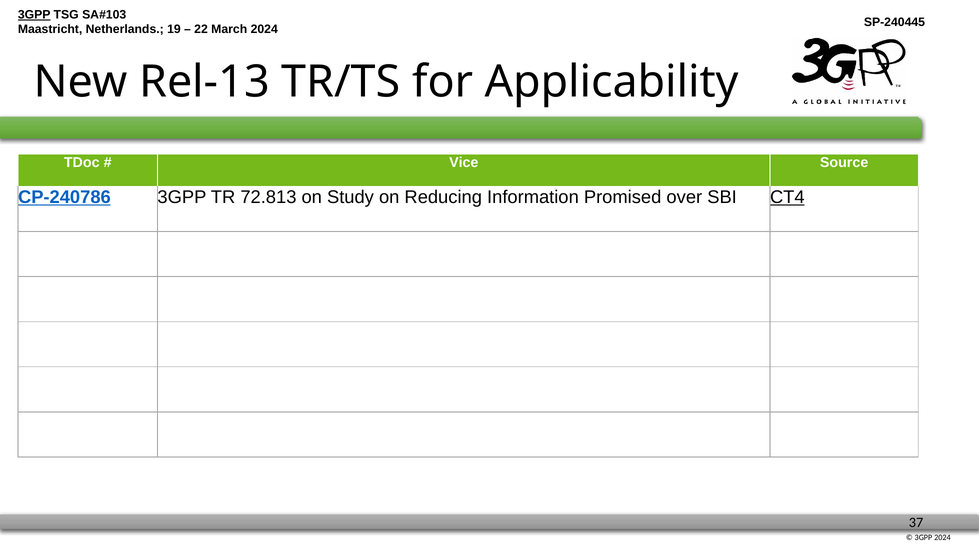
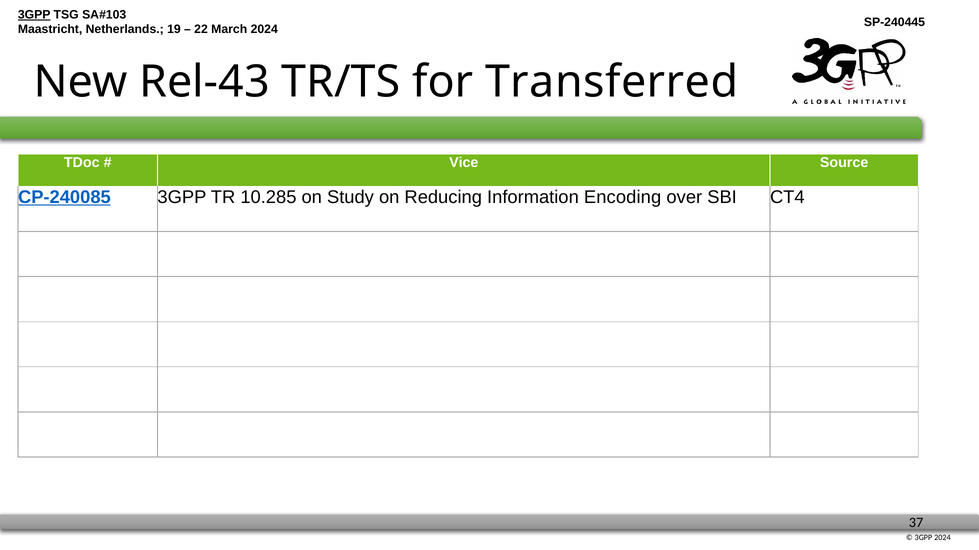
Rel-13: Rel-13 -> Rel-43 (204, 82)
Applicability: Applicability -> Transferred (612, 82)
CP-240786: CP-240786 -> CP-240085 (64, 197)
72.813: 72.813 -> 10.285 (268, 197)
Promised: Promised -> Encoding (623, 197)
CT4 underline: present -> none (787, 197)
